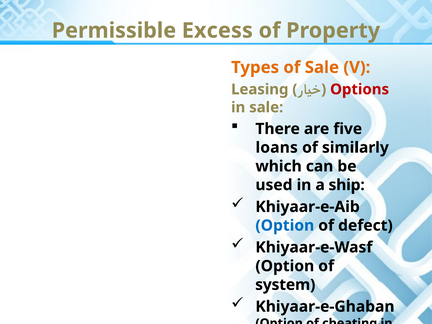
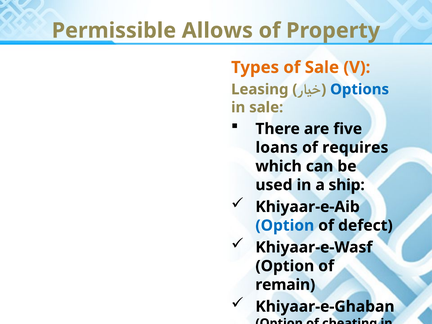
Excess: Excess -> Allows (217, 31)
Options colour: red -> blue (360, 89)
similarly: similarly -> requires (355, 148)
system: system -> remain (285, 285)
